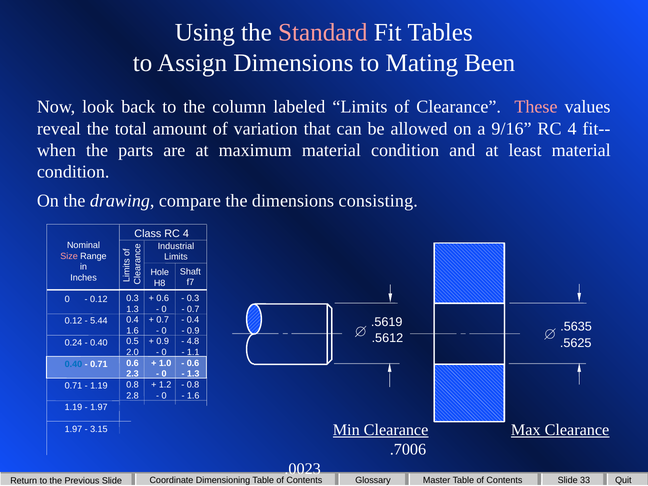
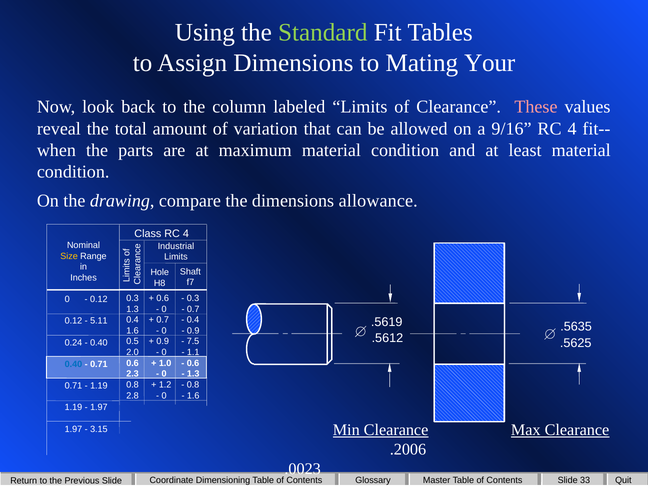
Standard colour: pink -> light green (323, 33)
Been: Been -> Your (490, 63)
consisting: consisting -> allowance (378, 201)
Size colour: pink -> yellow (69, 256)
5.44: 5.44 -> 5.11 (99, 321)
4.8: 4.8 -> 7.5 (193, 341)
.7006: .7006 -> .2006 (408, 449)
